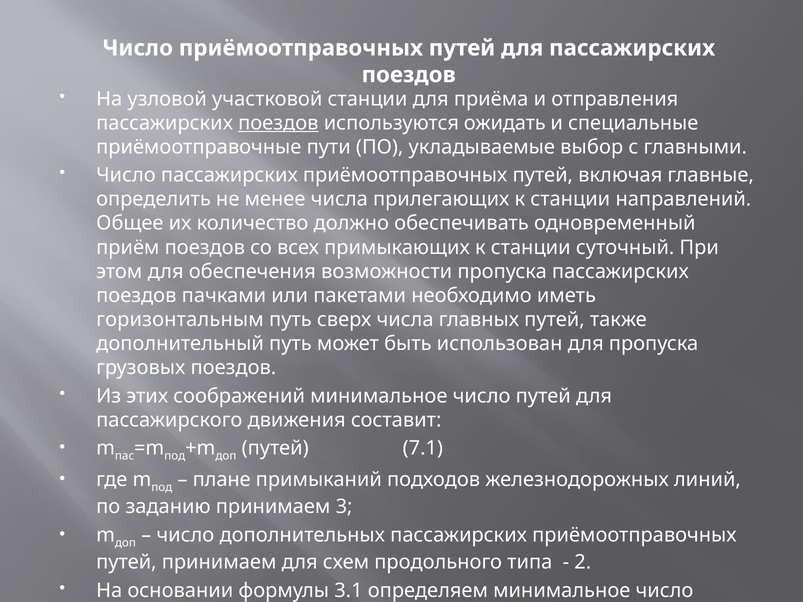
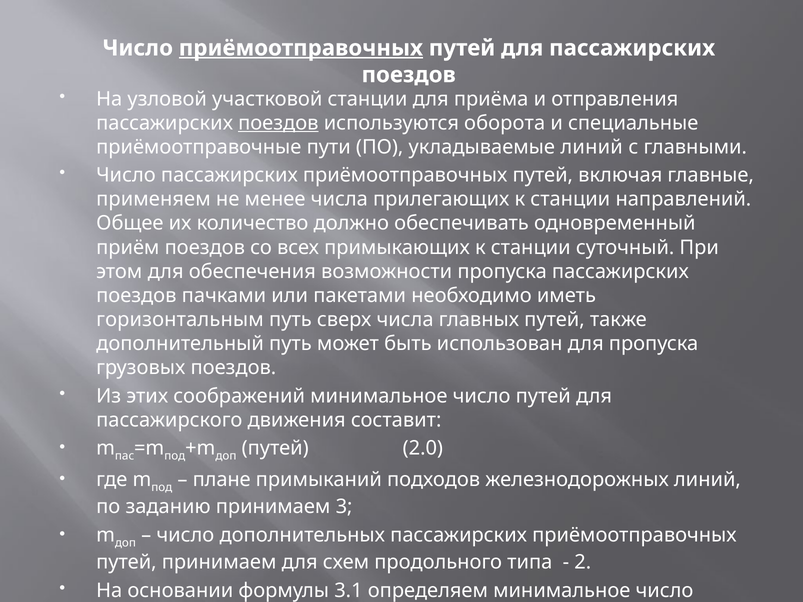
приёмоотправочных underline: none -> present (301, 48)
ожидать: ожидать -> оборота (505, 123)
укладываемые выбор: выбор -> линий (592, 147)
определить: определить -> применяем (153, 199)
7.1: 7.1 -> 2.0 (423, 448)
